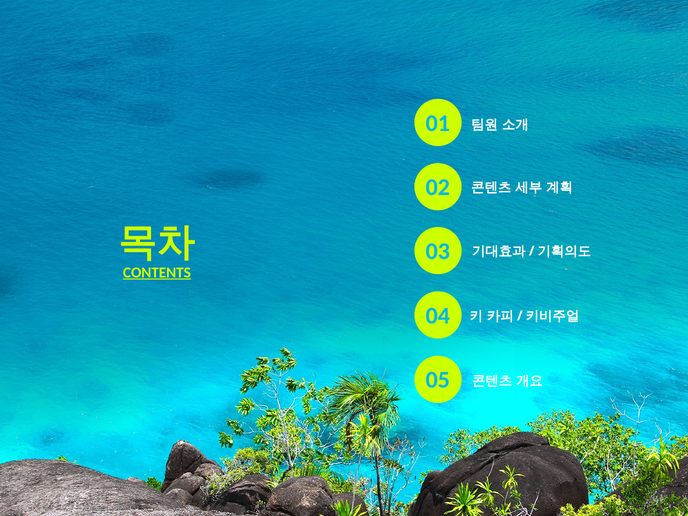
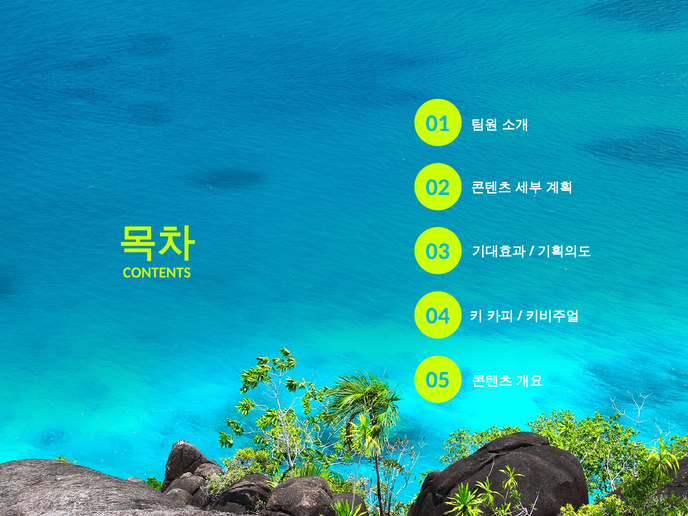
CONTENTS underline: present -> none (157, 272)
